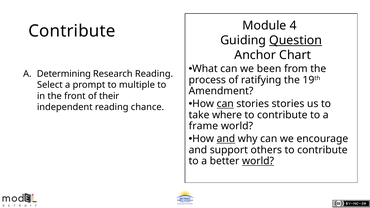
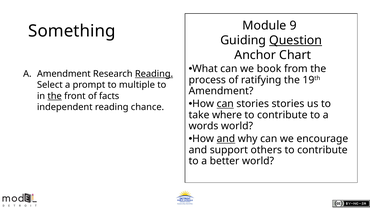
4: 4 -> 9 (293, 25)
Contribute: Contribute -> Something (72, 31)
been: been -> book (269, 69)
A Determining: Determining -> Amendment (64, 74)
Reading underline: none -> present (154, 74)
the underline: none -> present (55, 96)
their: their -> facts (109, 96)
frame: frame -> words (203, 126)
world underline: present -> none (258, 161)
